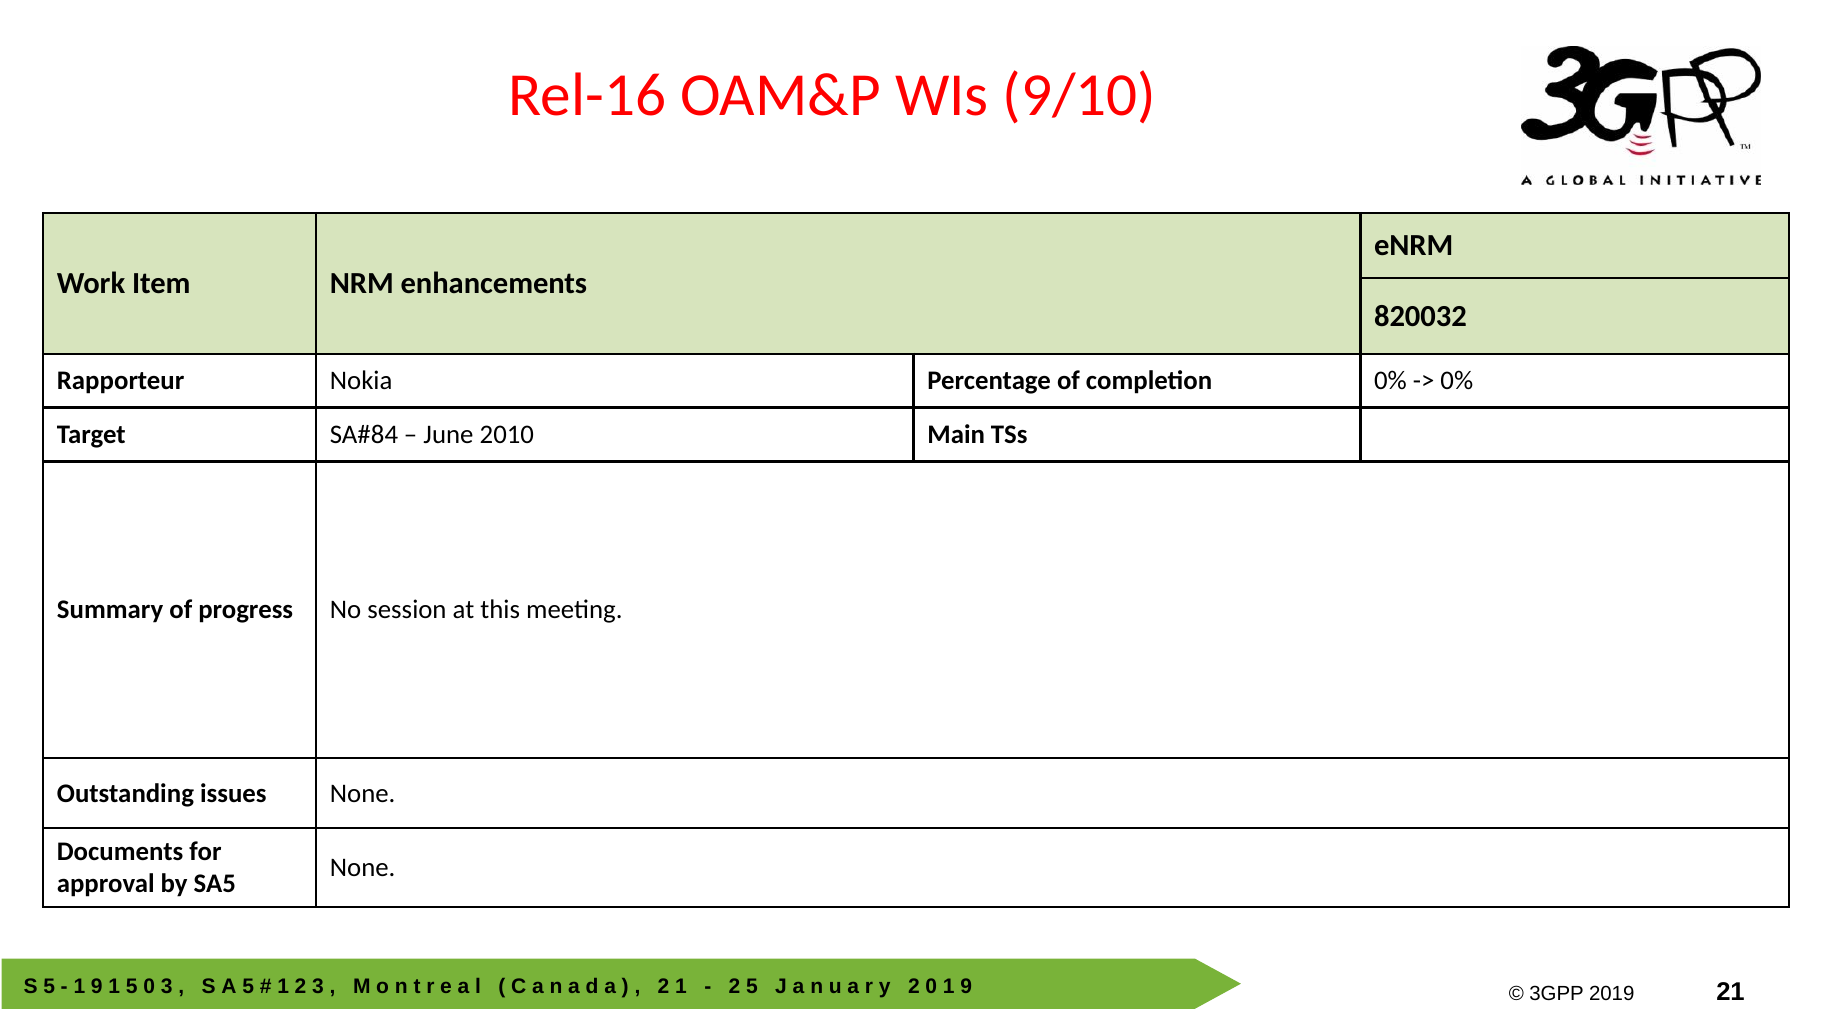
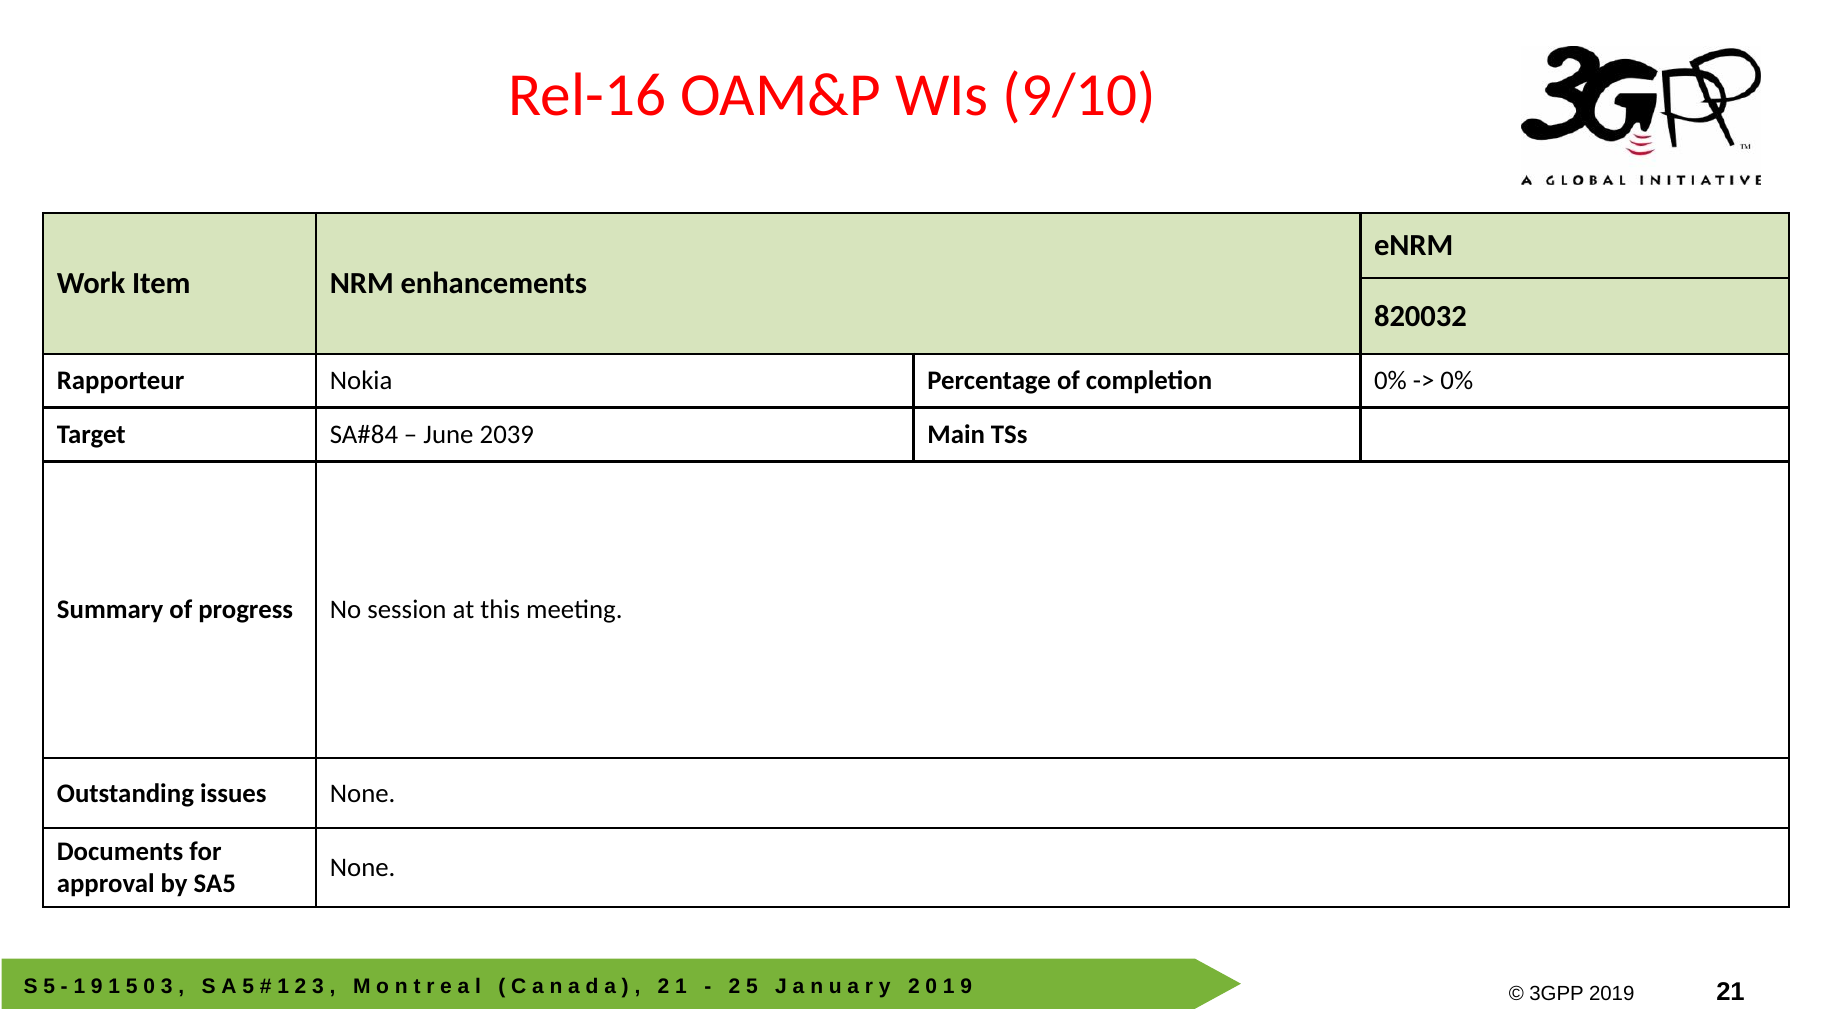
2010: 2010 -> 2039 (507, 435)
